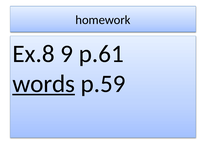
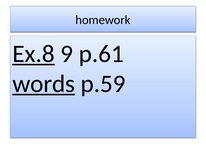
Ex.8 underline: none -> present (33, 54)
